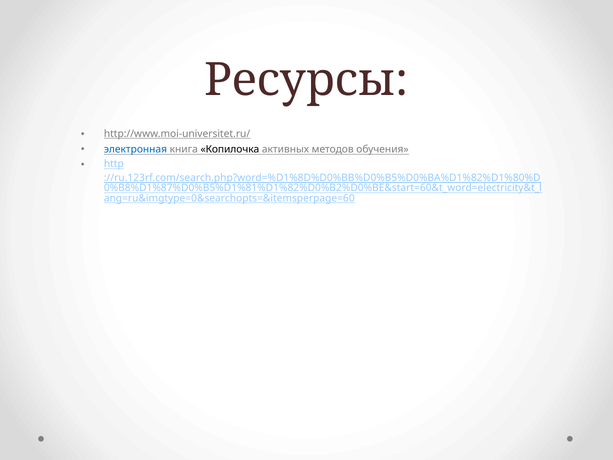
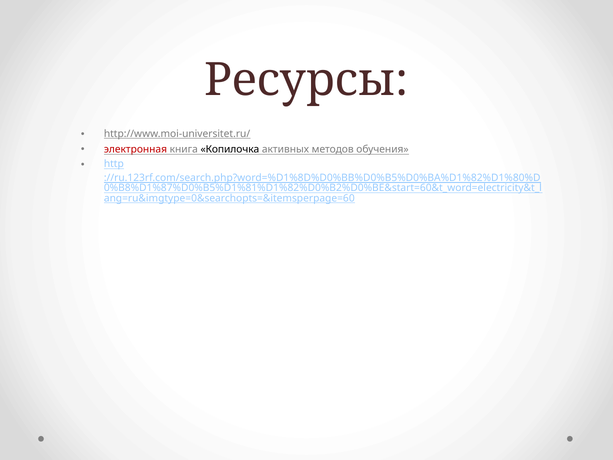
электронная colour: blue -> red (135, 150)
